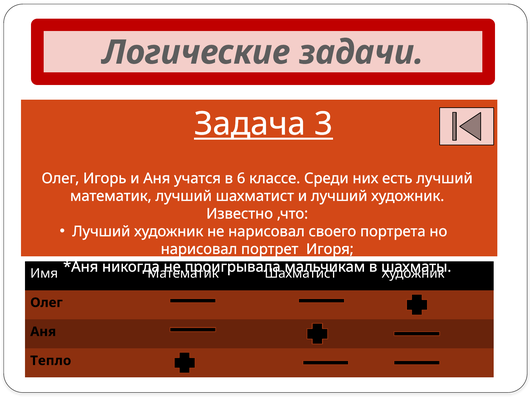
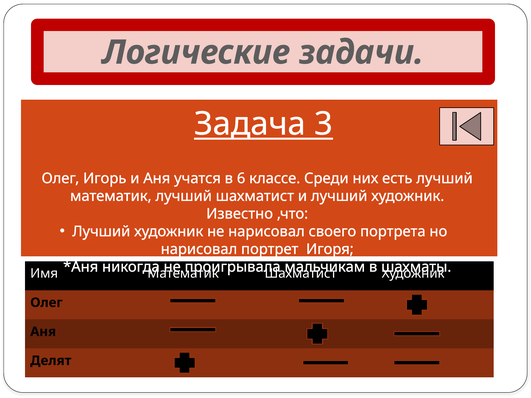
Тепло: Тепло -> Делят (51, 361)
